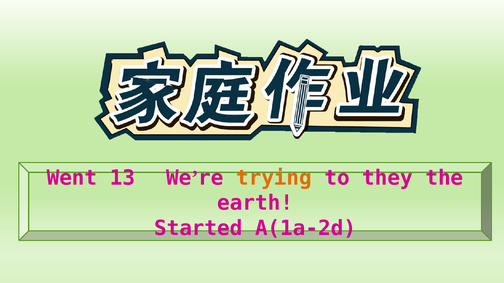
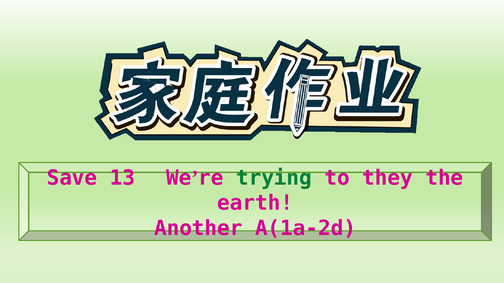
Went: Went -> Save (72, 178)
trying colour: orange -> green (274, 178)
Started: Started -> Another (198, 229)
